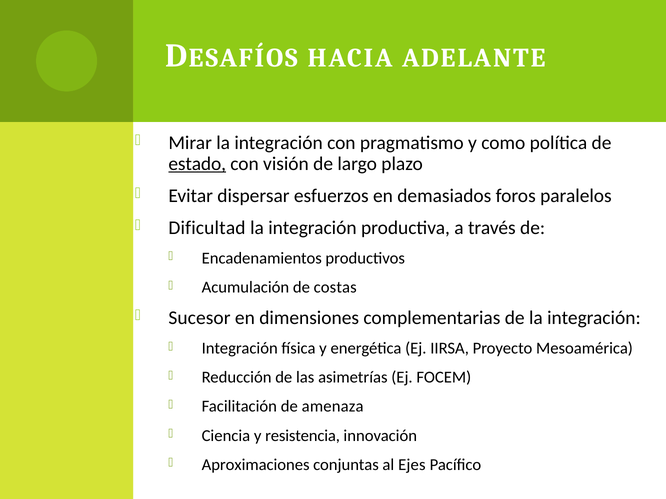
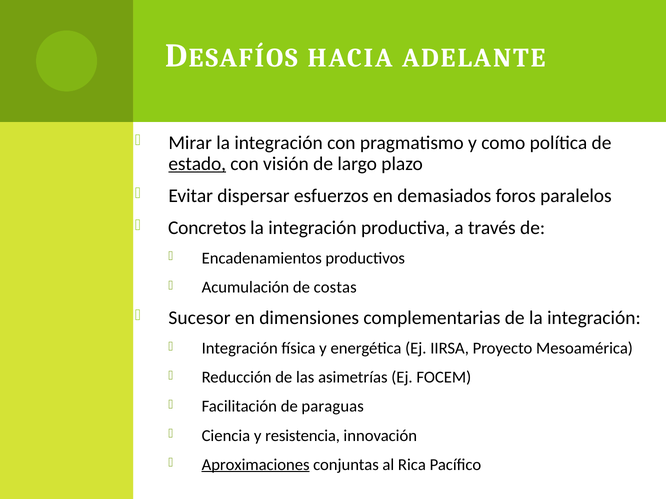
Dificultad: Dificultad -> Concretos (207, 228)
amenaza: amenaza -> paraguas (333, 407)
Aproximaciones underline: none -> present (256, 465)
Ejes: Ejes -> Rica (412, 465)
